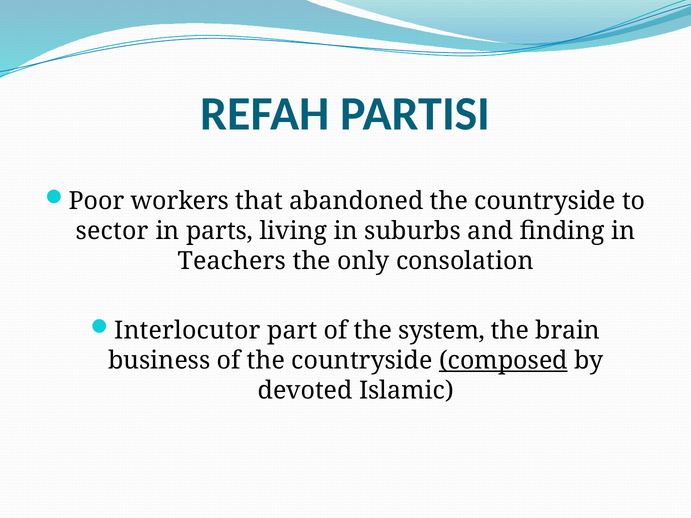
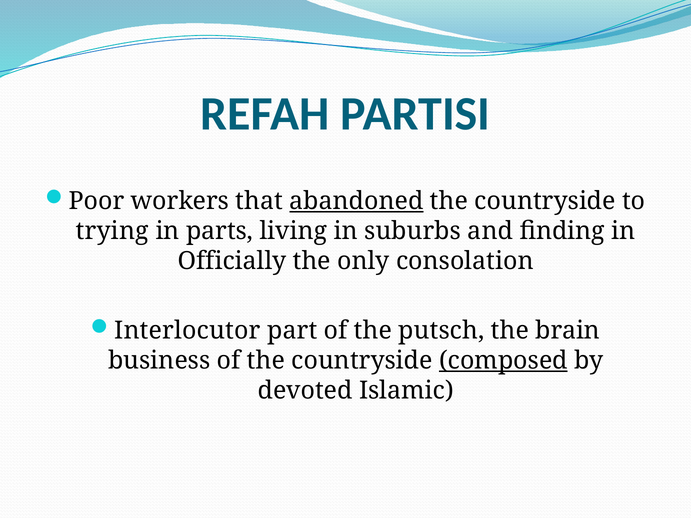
abandoned underline: none -> present (356, 201)
sector: sector -> trying (112, 231)
Teachers: Teachers -> Officially (232, 261)
system: system -> putsch (441, 331)
